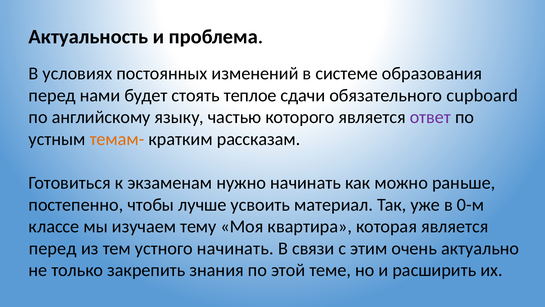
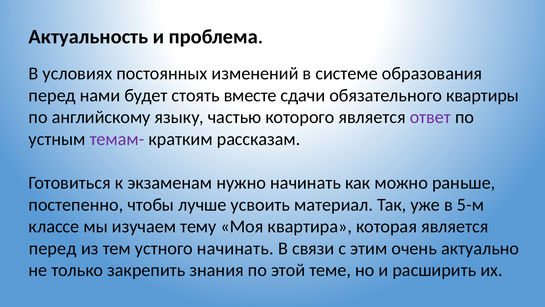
теплое: теплое -> вместе (250, 95)
cupboard: cupboard -> квартиры (483, 95)
темам- colour: orange -> purple (117, 139)
0-м: 0-м -> 5-м (470, 204)
